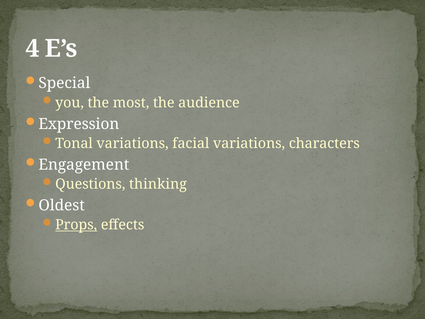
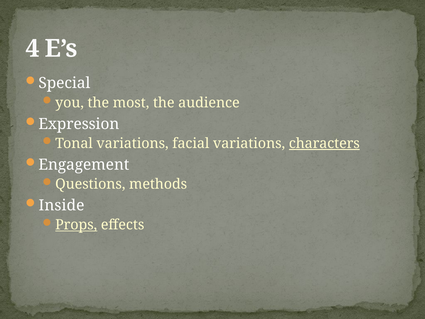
characters underline: none -> present (324, 143)
thinking: thinking -> methods (158, 184)
Oldest: Oldest -> Inside (62, 205)
